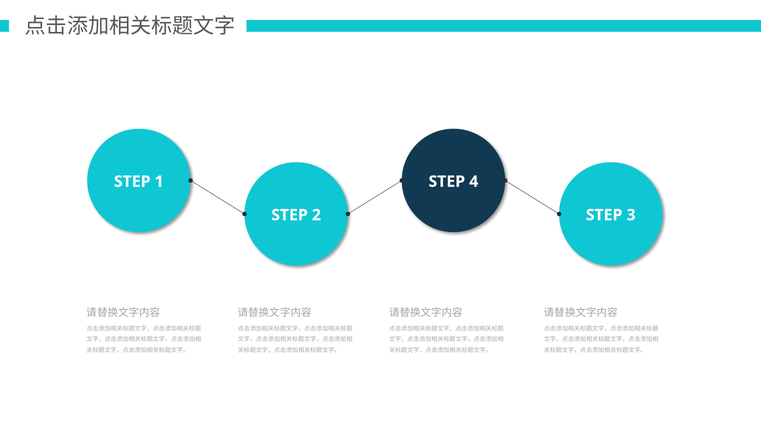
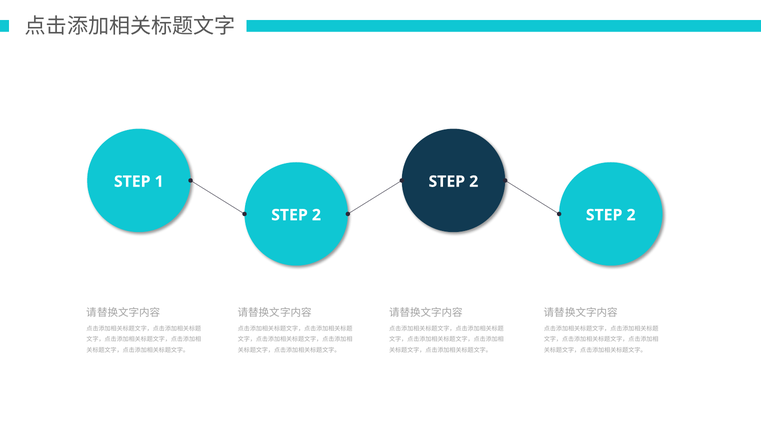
4: 4 -> 2 (474, 182)
3: 3 -> 2 (631, 215)
